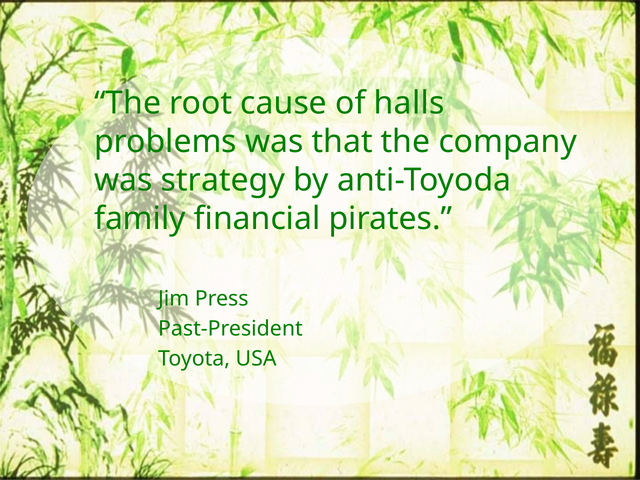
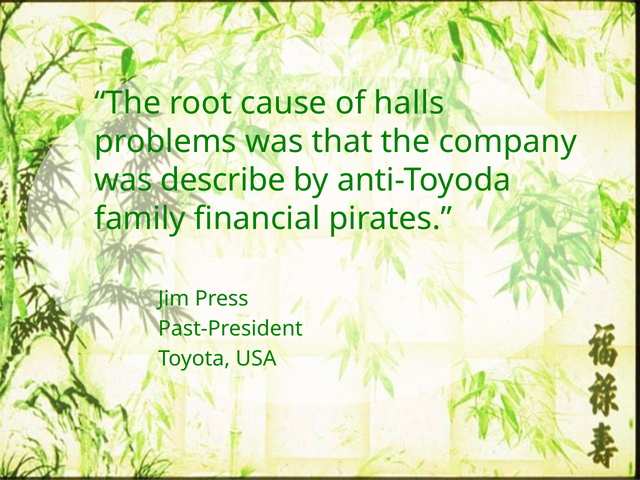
strategy: strategy -> describe (223, 180)
